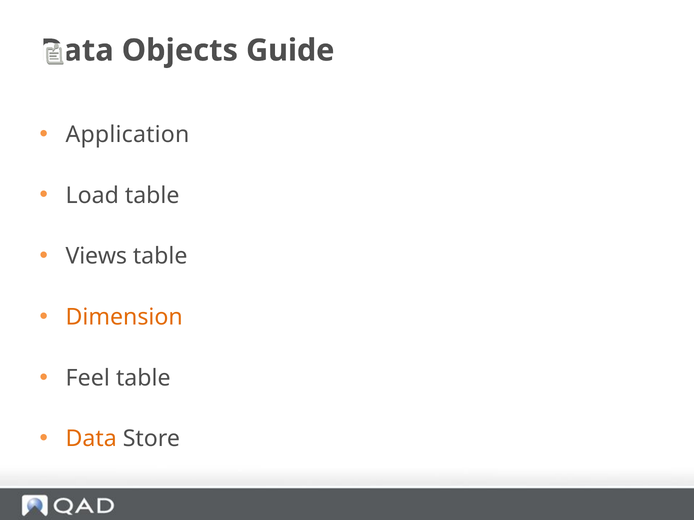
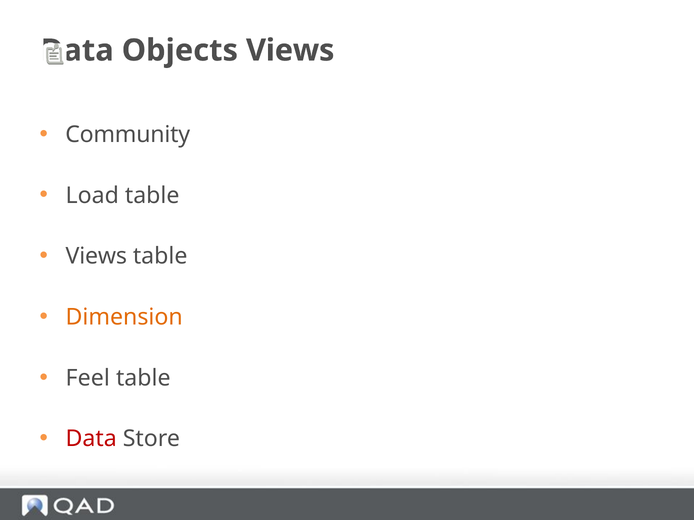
Objects Guide: Guide -> Views (290, 50)
Application: Application -> Community (128, 135)
Data colour: orange -> red (91, 439)
